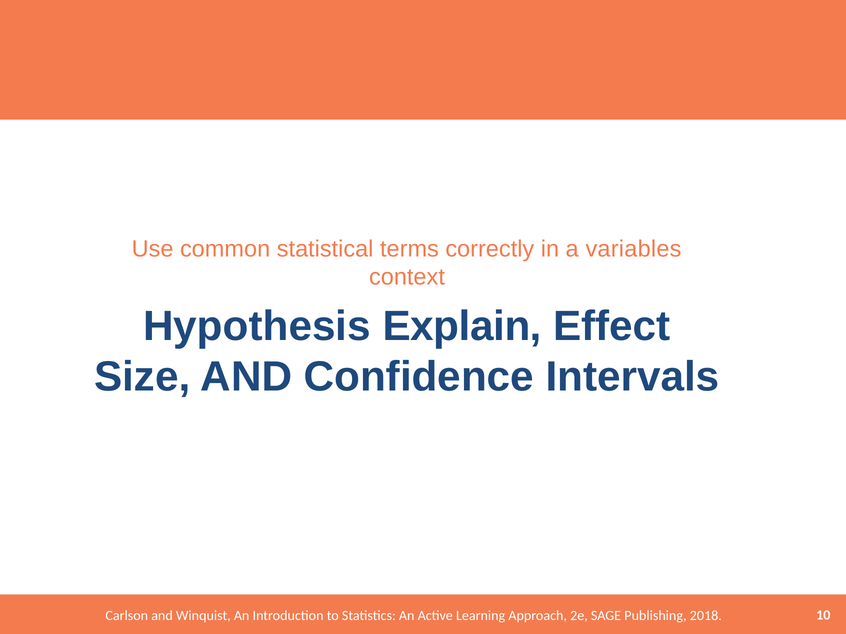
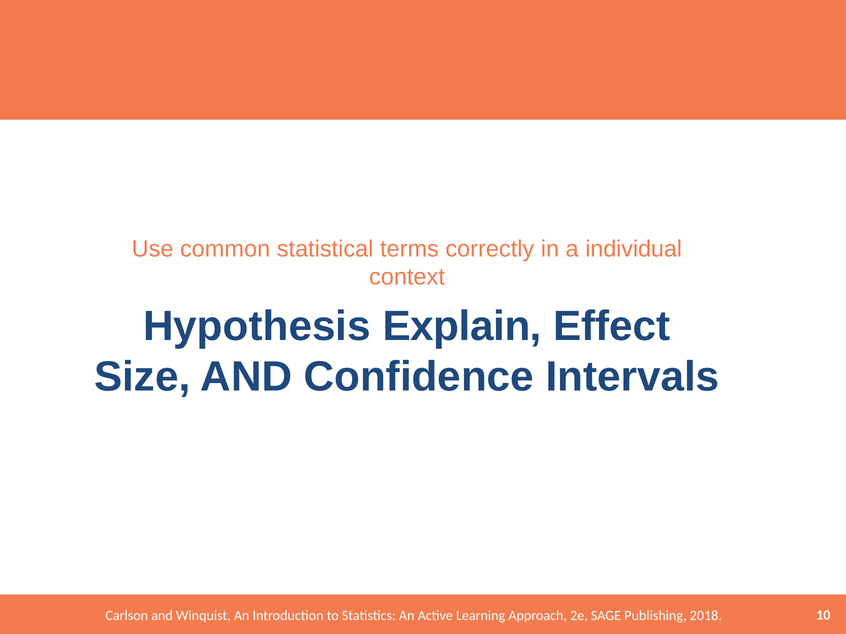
variables: variables -> individual (634, 249)
